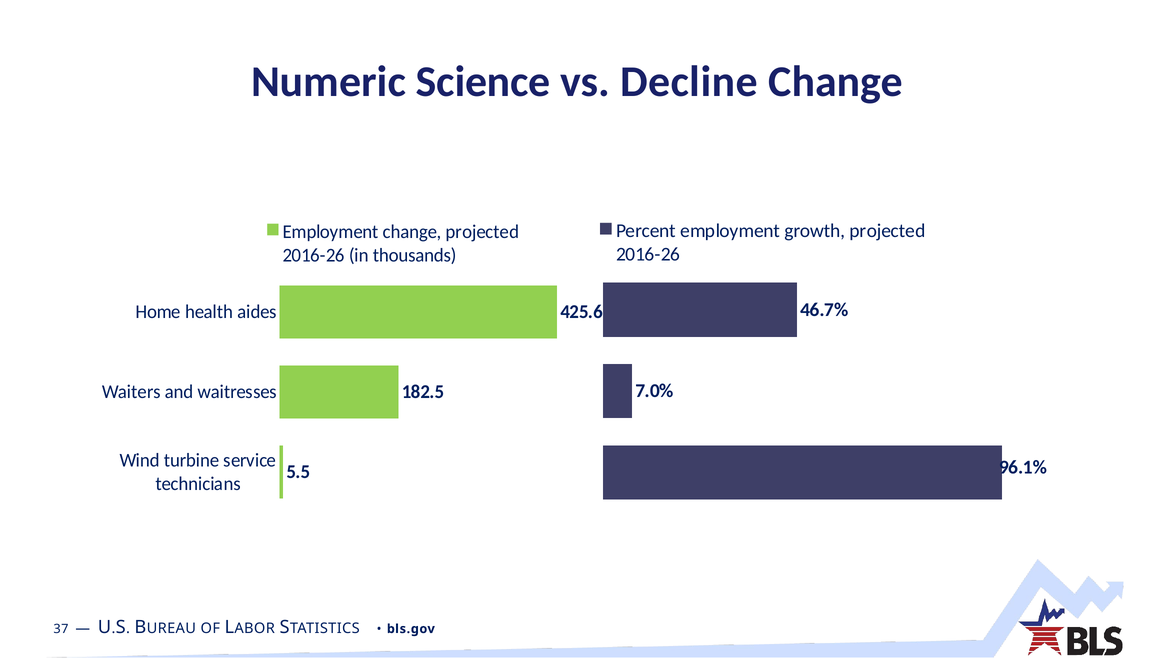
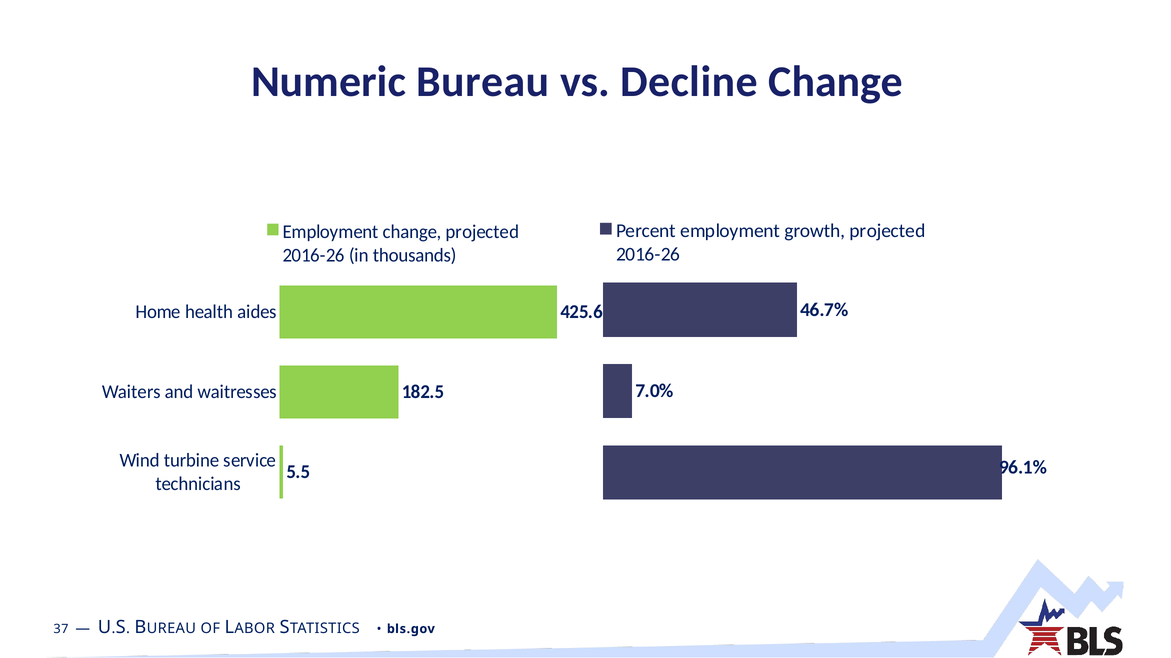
Numeric Science: Science -> Bureau (483, 82)
